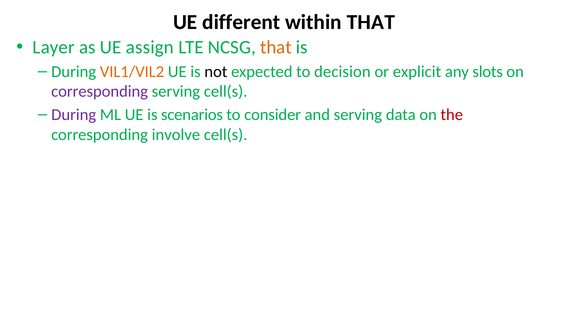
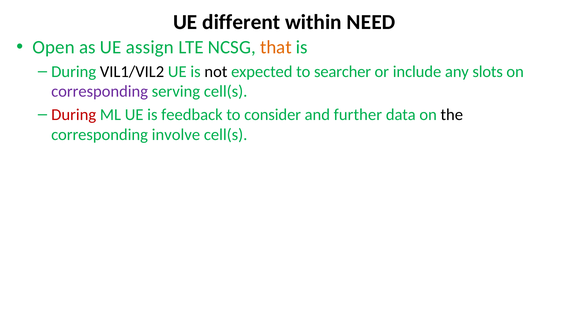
within THAT: THAT -> NEED (371, 22)
Layer: Layer -> Open (54, 47)
VIL1/VIL2 colour: orange -> black (132, 72)
decision: decision -> searcher (343, 72)
explicit: explicit -> include (417, 72)
During colour: purple -> red (74, 115)
scenarios: scenarios -> feedback (192, 115)
and serving: serving -> further (358, 115)
the colour: red -> black (452, 115)
